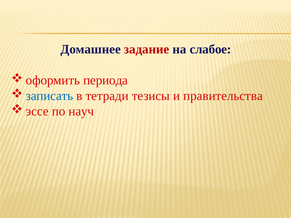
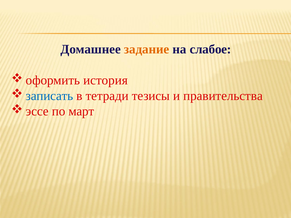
задание colour: red -> orange (147, 49)
периода: периода -> история (106, 80)
науч: науч -> март (81, 111)
